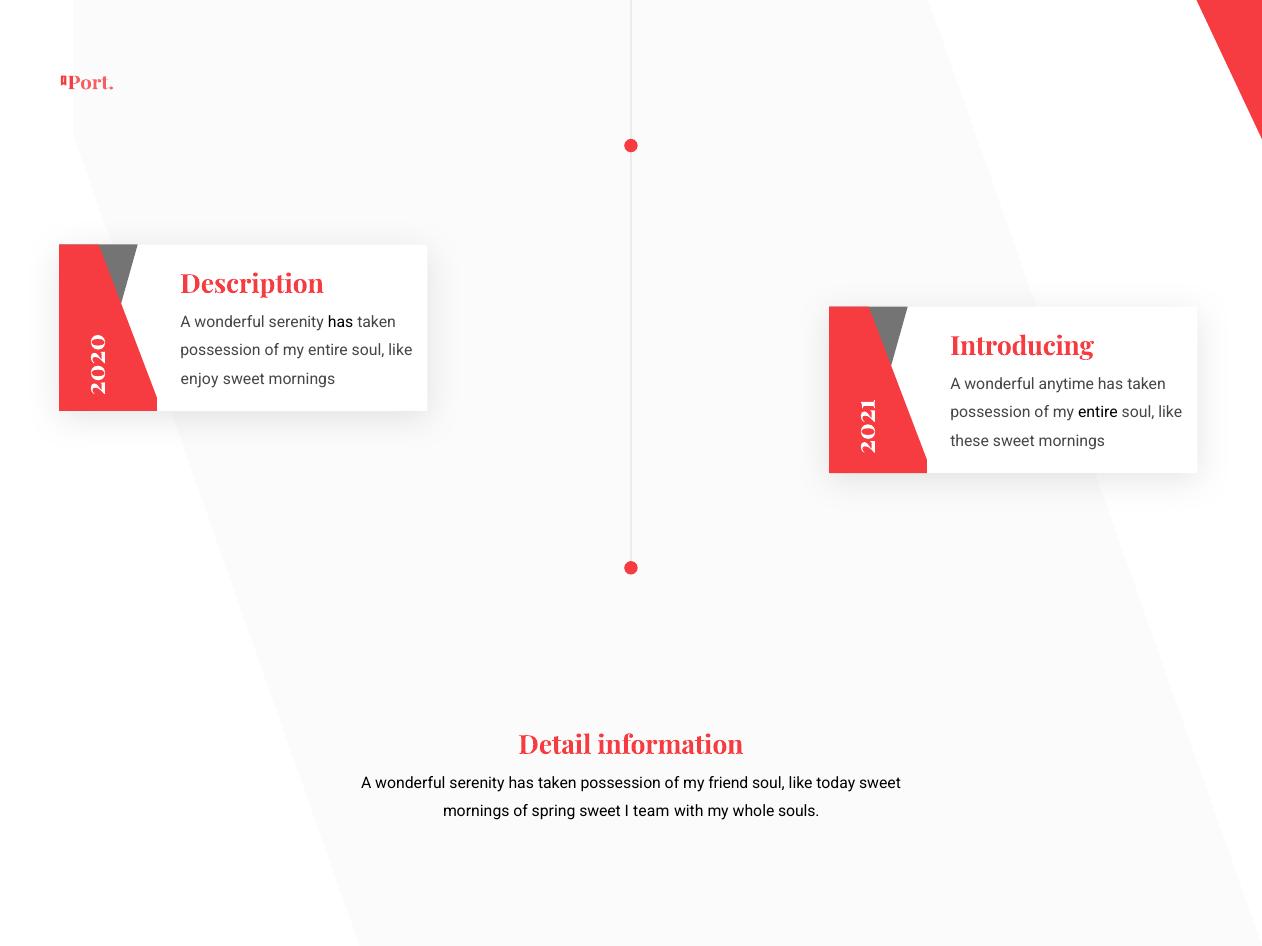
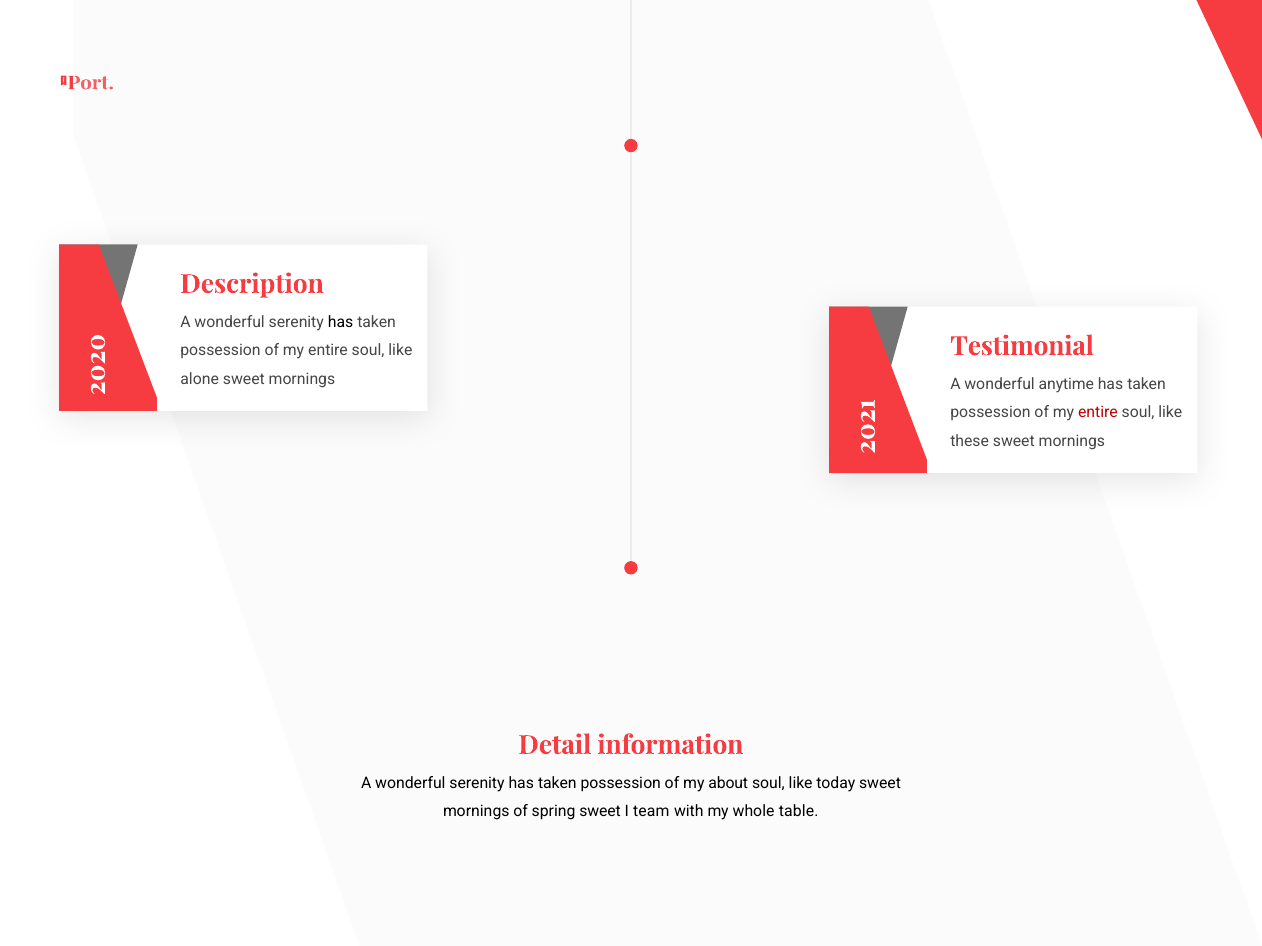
Introducing: Introducing -> Testimonial (1022, 347)
enjoy: enjoy -> alone (200, 379)
entire colour: black -> red (1098, 413)
friend: friend -> about (728, 783)
souls: souls -> table (799, 812)
